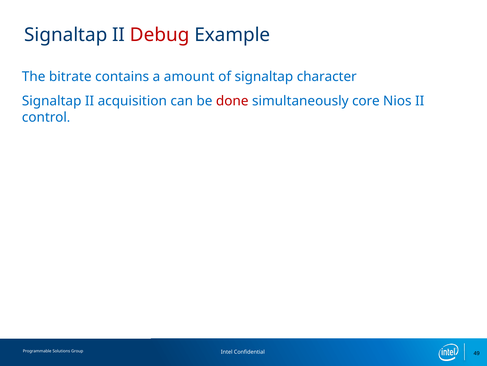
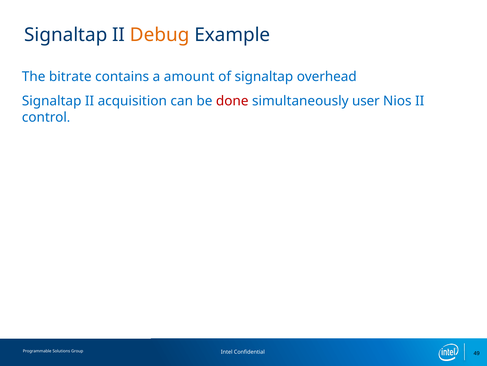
Debug colour: red -> orange (160, 35)
character: character -> overhead (327, 77)
core: core -> user (366, 101)
